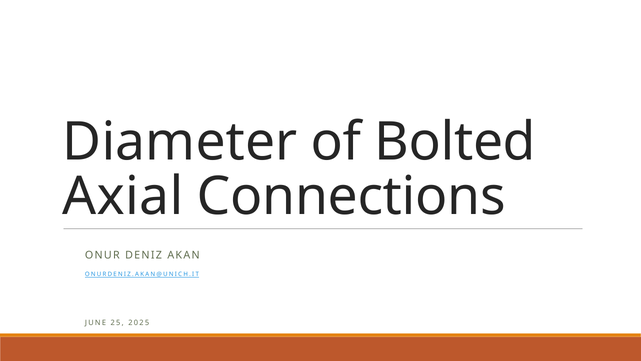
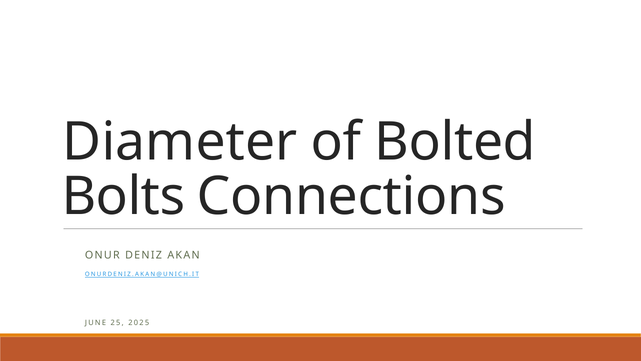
Axial: Axial -> Bolts (123, 196)
